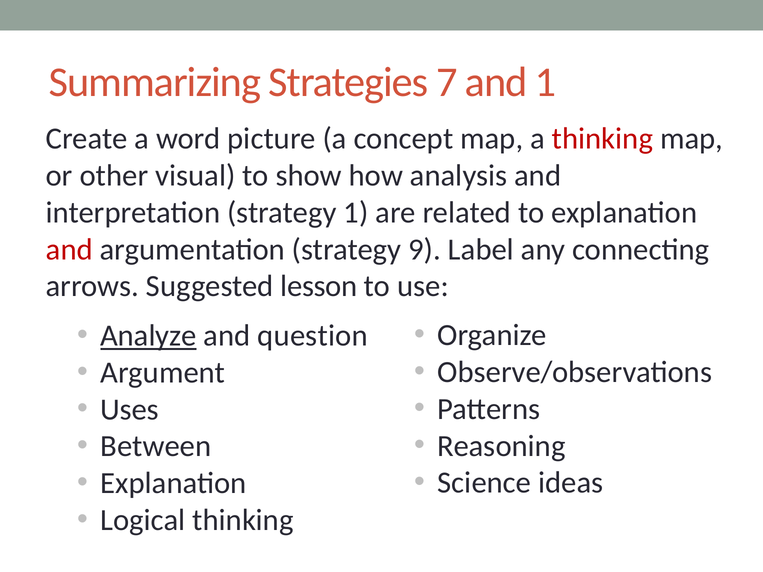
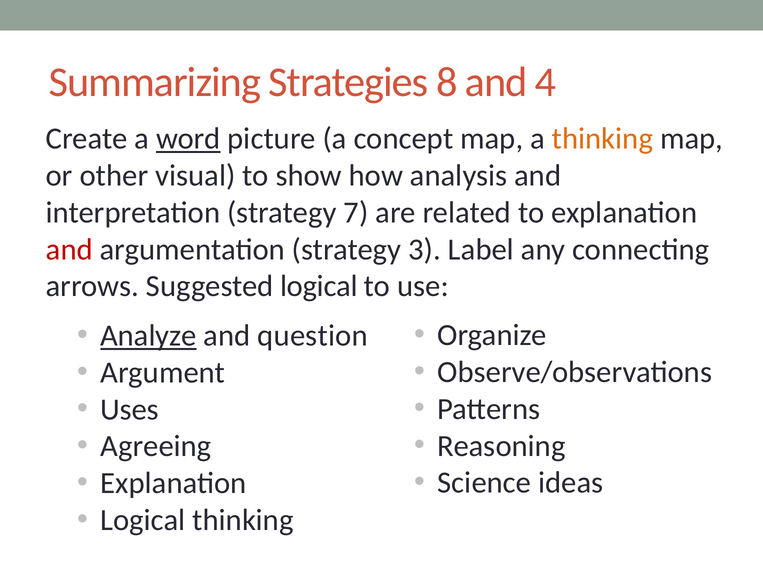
7: 7 -> 8 (447, 82)
and 1: 1 -> 4 (546, 82)
word underline: none -> present (188, 139)
thinking colour: red -> orange (602, 139)
strategy 1: 1 -> 7 (356, 213)
9: 9 -> 3 (425, 250)
Suggested lesson: lesson -> logical (319, 286)
Between: Between -> Agreeing (156, 447)
